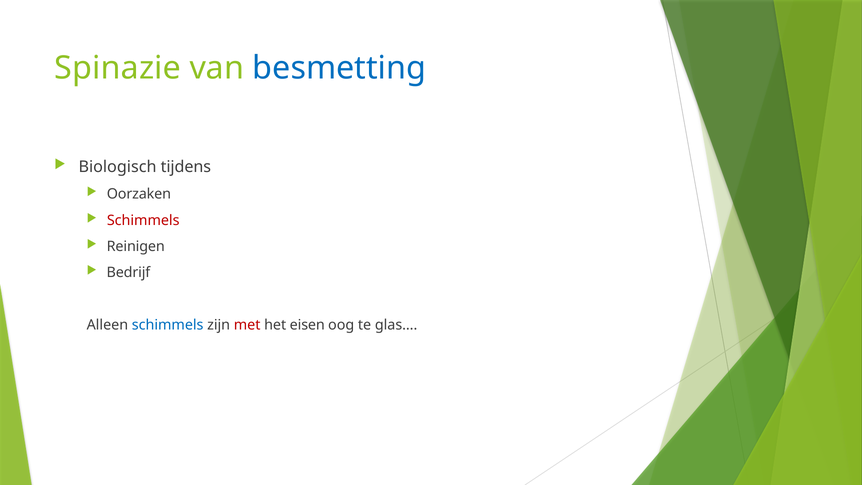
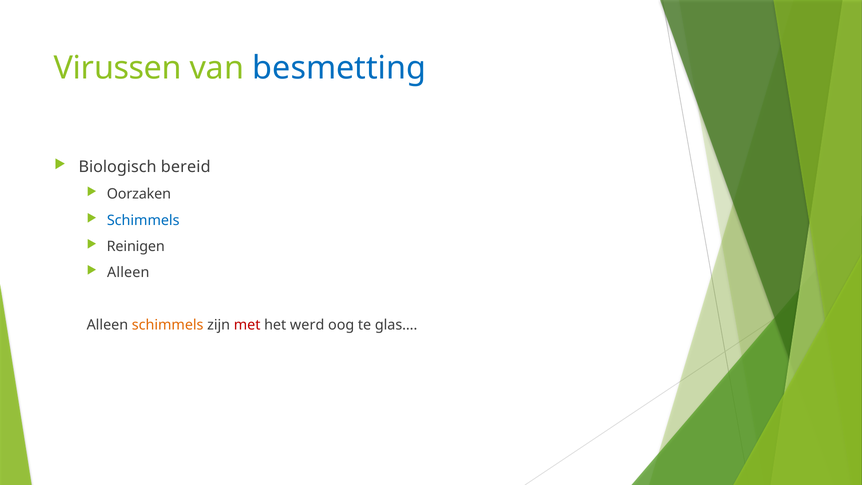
Spinazie: Spinazie -> Virussen (118, 68)
tijdens: tijdens -> bereid (186, 167)
Schimmels colour: red -> blue (143, 220)
Bedrijf: Bedrijf -> Alleen (128, 273)
schimmels colour: blue -> orange (168, 325)
eisen: eisen -> werd (307, 325)
